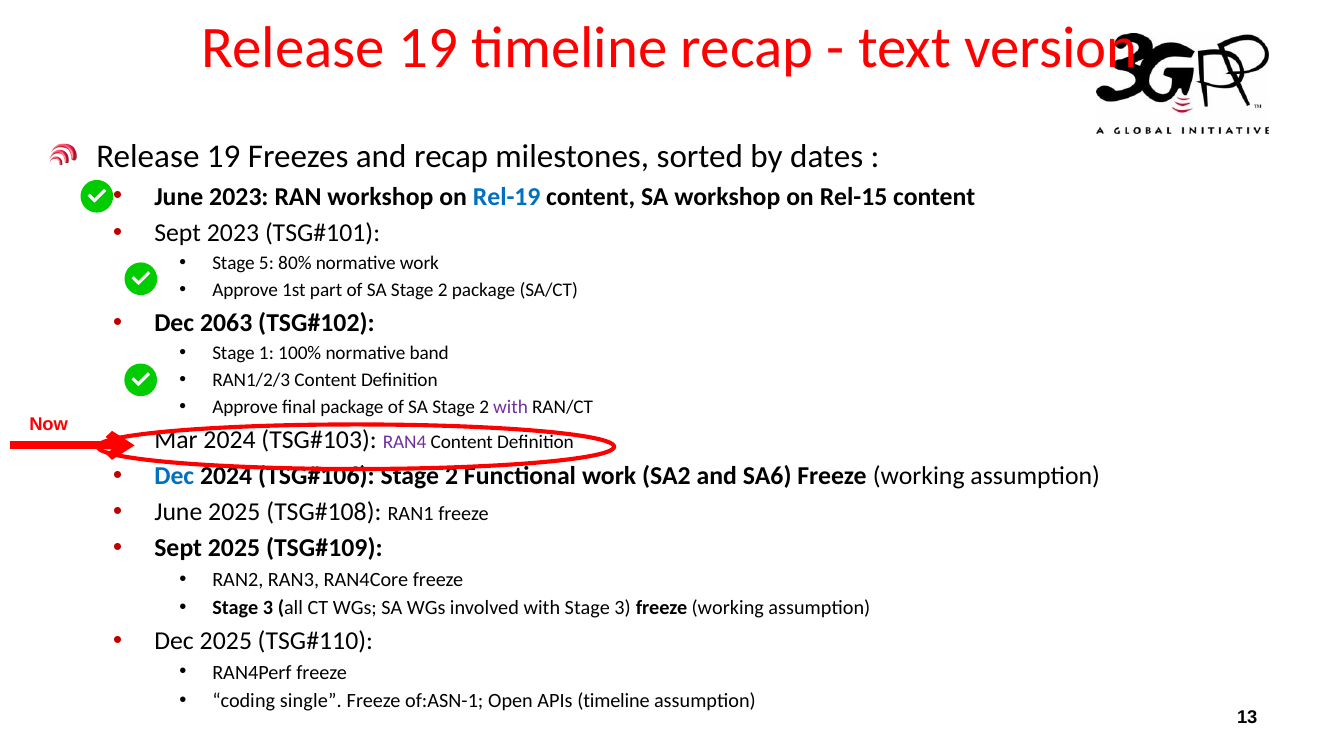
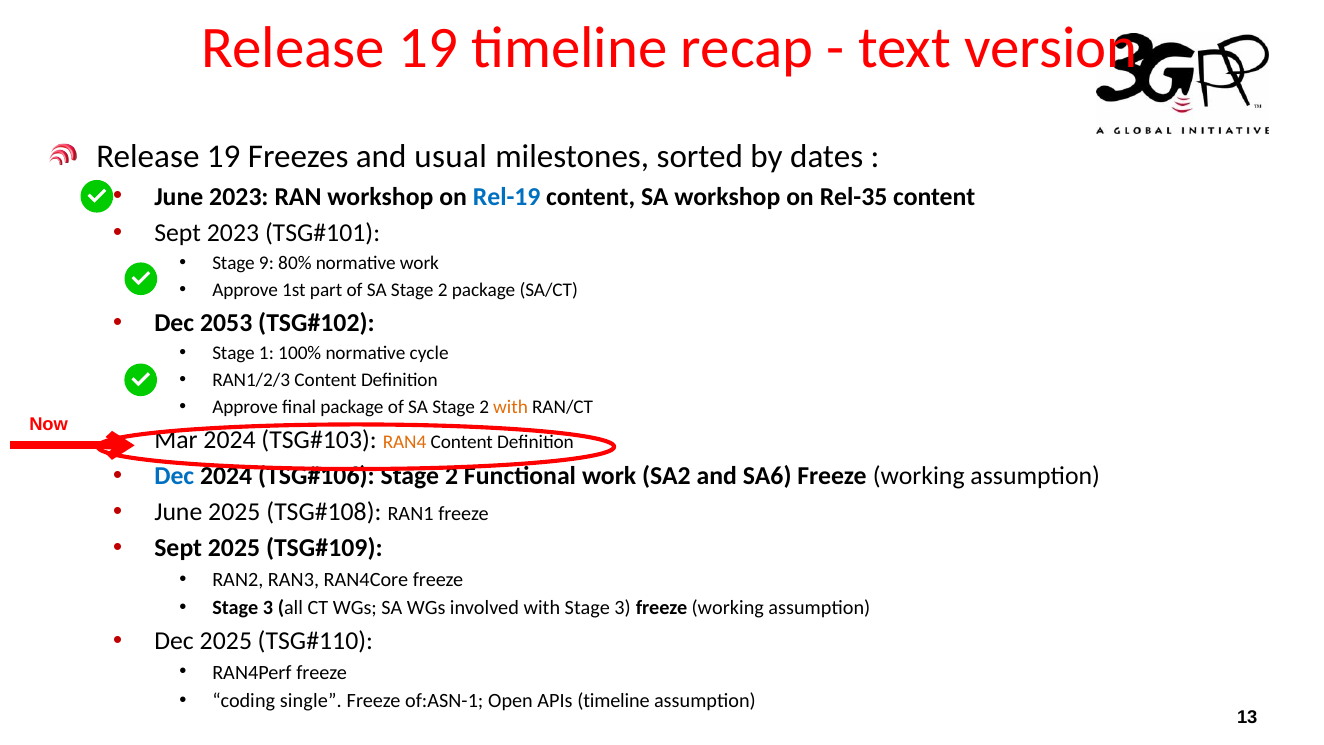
and recap: recap -> usual (451, 157)
Rel-15: Rel-15 -> Rel-35 (854, 197)
5: 5 -> 9 (266, 263)
2063: 2063 -> 2053 (226, 323)
band: band -> cycle (429, 353)
with colour: purple -> orange (511, 407)
RAN4 colour: purple -> orange (405, 442)
